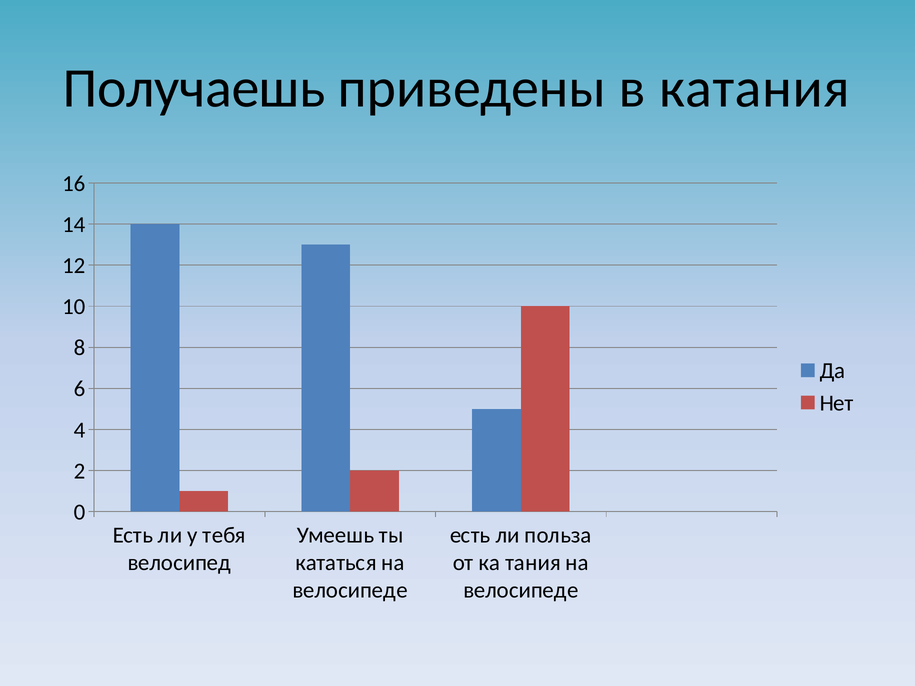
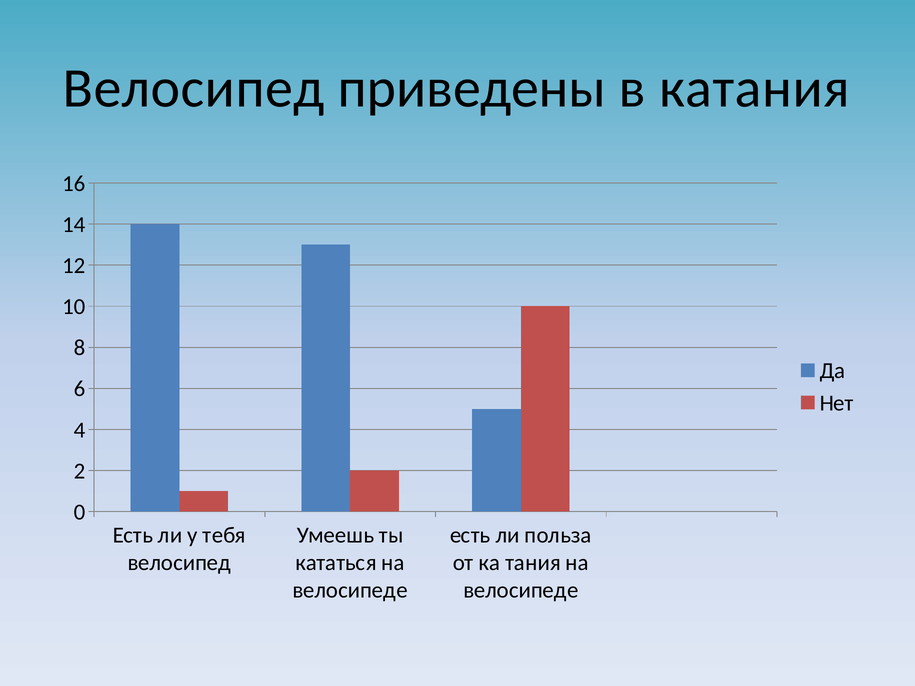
Получаешь: Получаешь -> Велосипед (194, 89)
